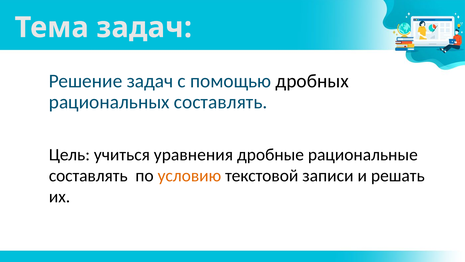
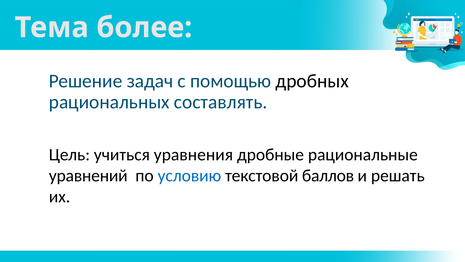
Тема задач: задач -> более (144, 28)
составлять: составлять -> уравнений (88, 175)
условию colour: orange -> blue (189, 175)
записи: записи -> баллов (328, 175)
